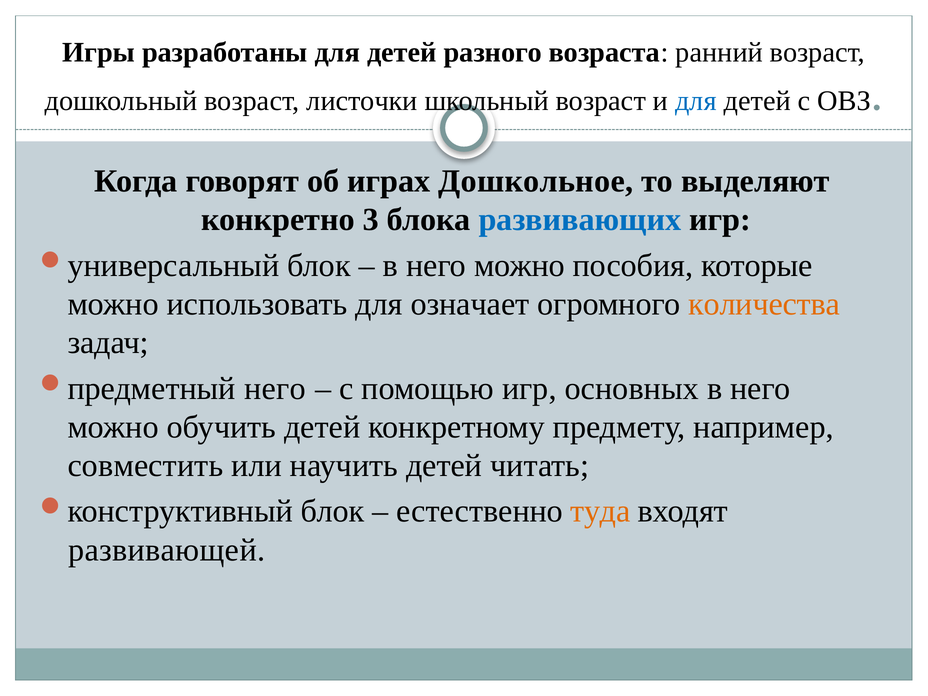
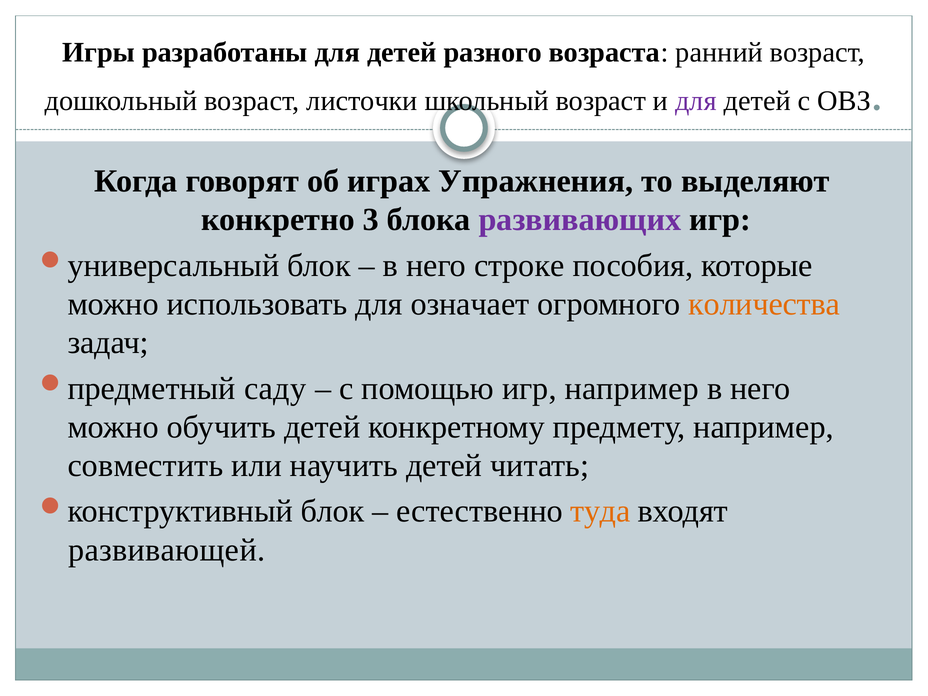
для colour: blue -> purple (696, 101)
Дошкольное: Дошкольное -> Упражнения (536, 181)
развивающих colour: blue -> purple (580, 220)
можно: можно -> строке (519, 265)
него: него -> саду (275, 388)
игр основных: основных -> например (632, 388)
